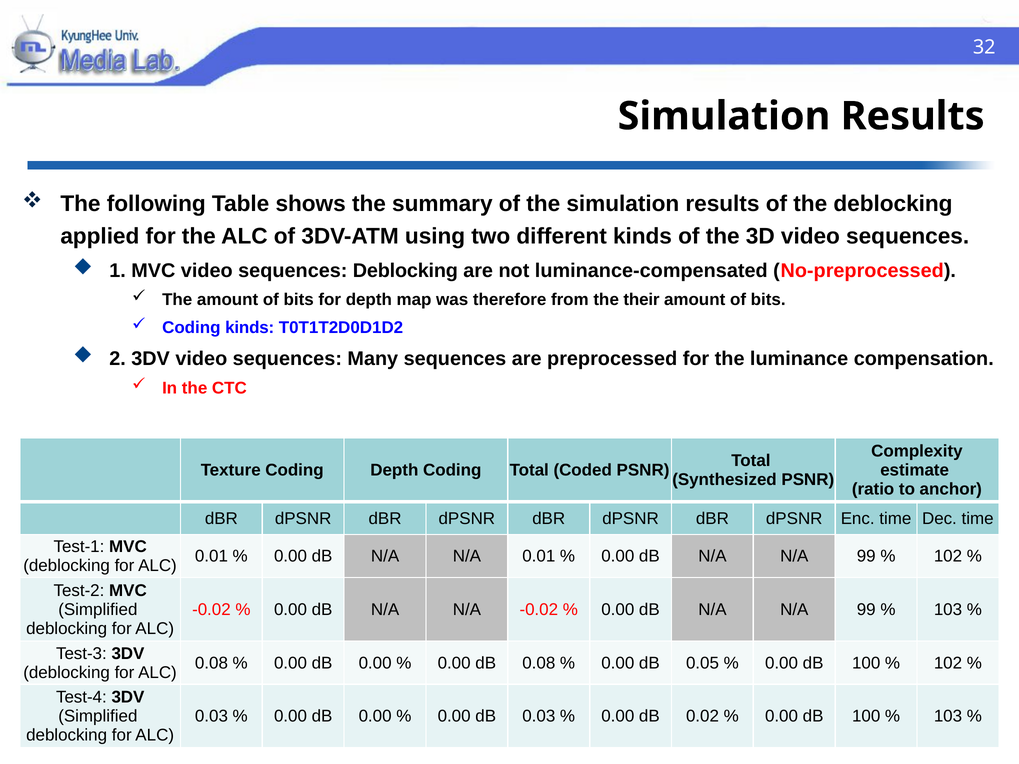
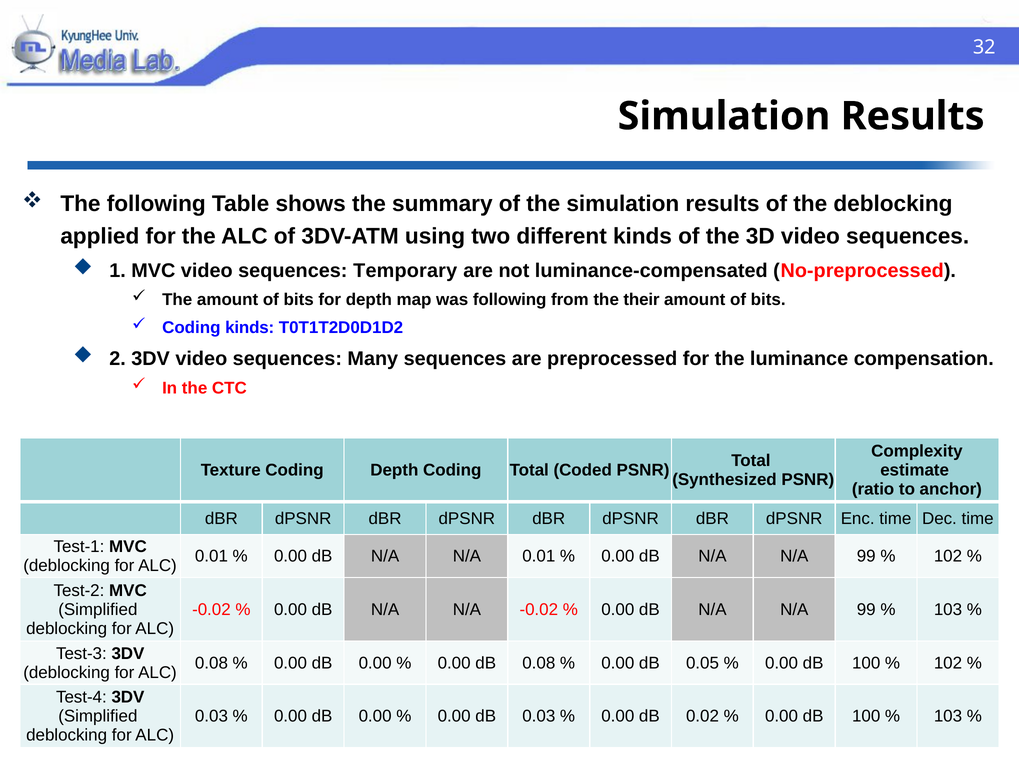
sequences Deblocking: Deblocking -> Temporary (405, 271)
was therefore: therefore -> following (510, 300)
